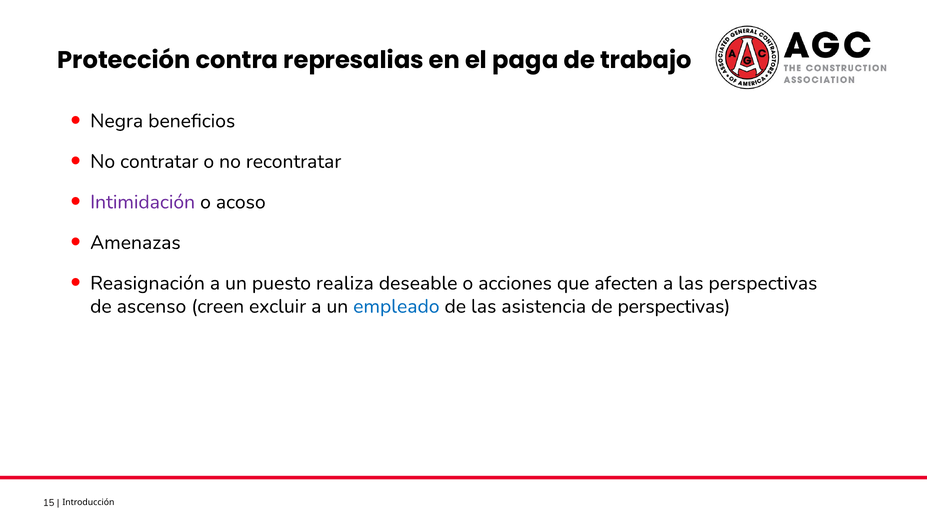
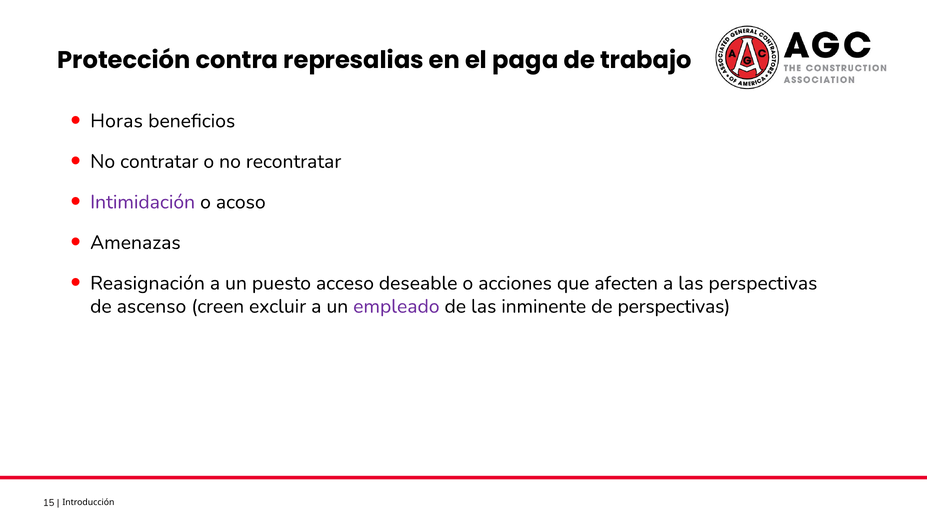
Negra: Negra -> Horas (117, 121)
realiza: realiza -> acceso (345, 283)
empleado colour: blue -> purple (396, 307)
asistencia: asistencia -> inminente (544, 307)
